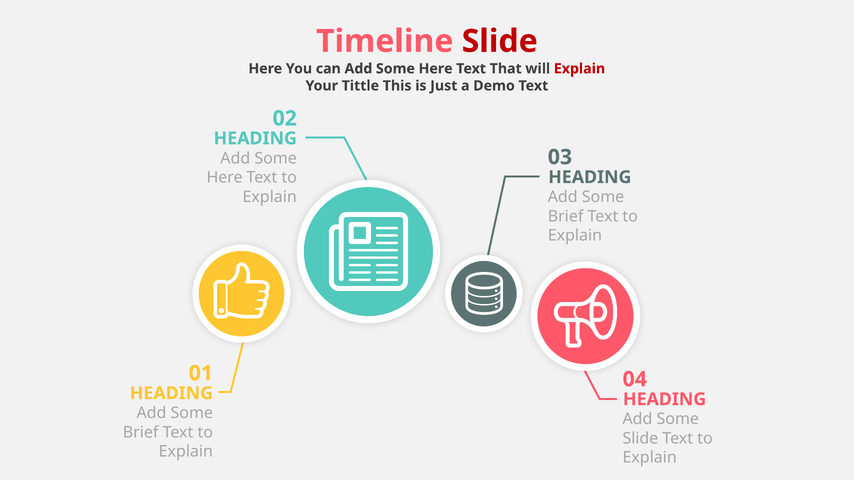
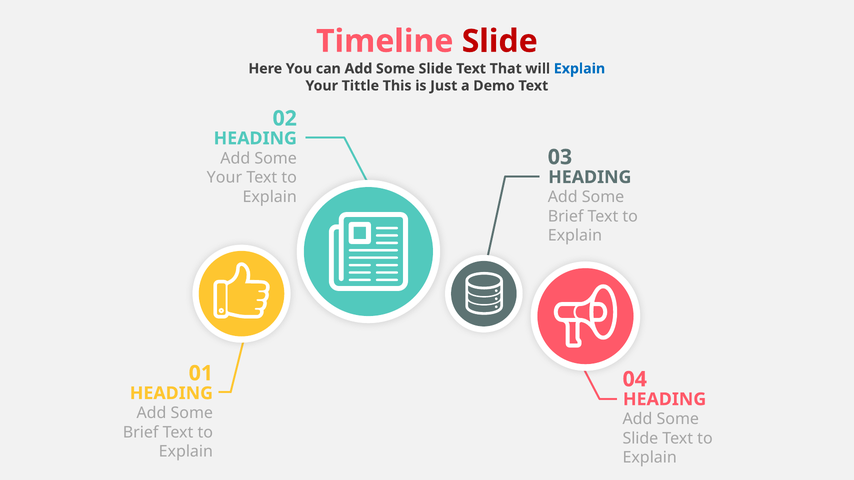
can Add Some Here: Here -> Slide (436, 69)
Explain colour: red -> blue (579, 69)
Here: Here -> Your (224, 178)
